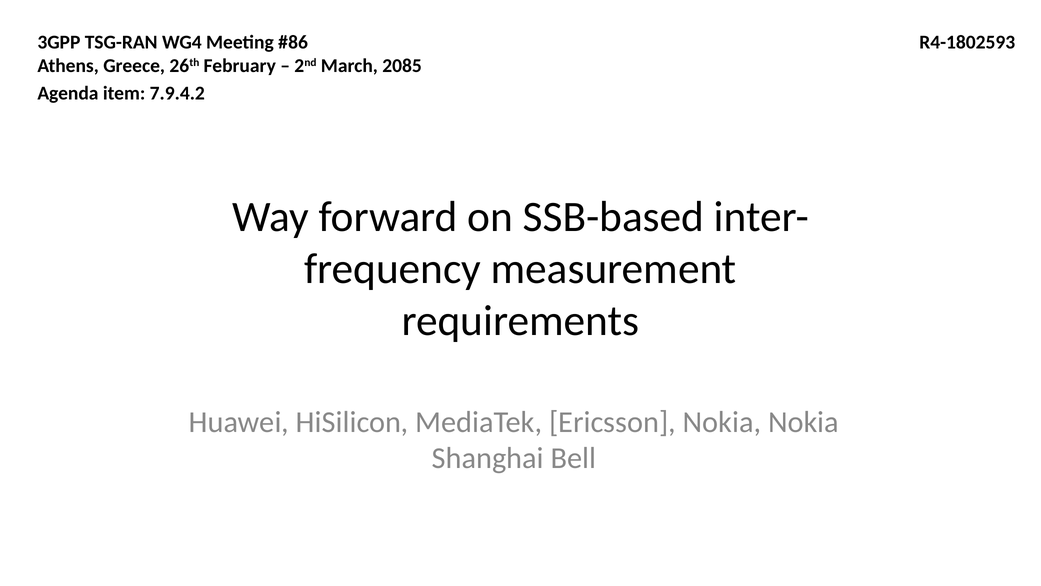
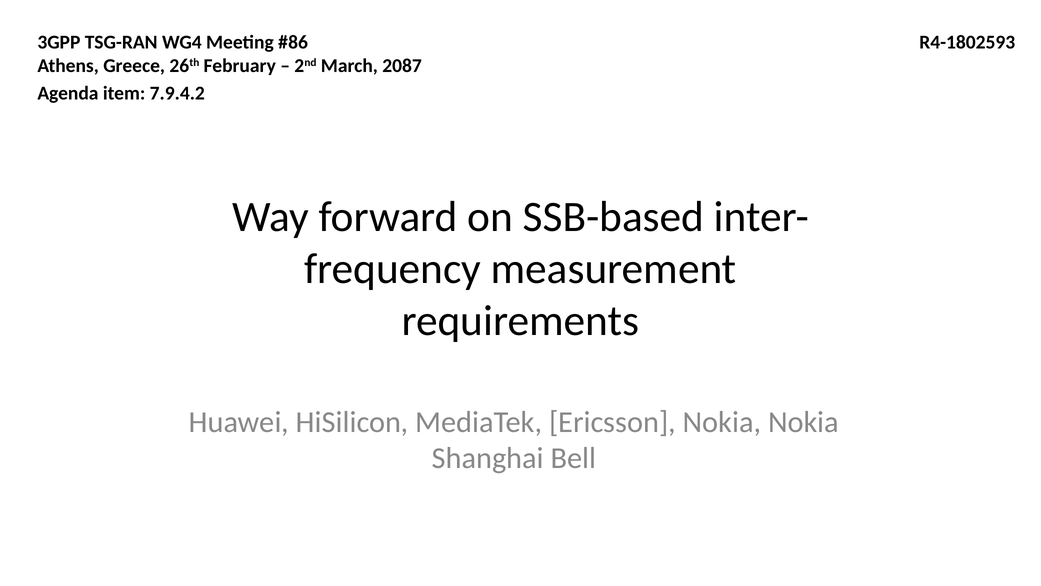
2085: 2085 -> 2087 (402, 66)
